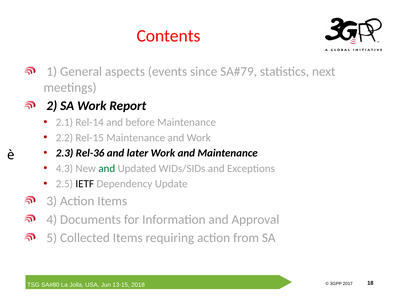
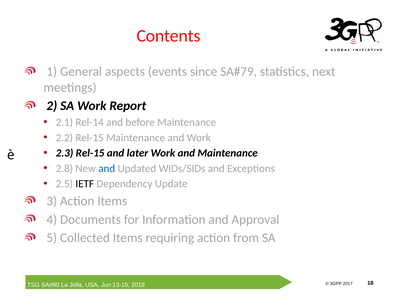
2.3 Rel-36: Rel-36 -> Rel-15 (90, 153)
4.3: 4.3 -> 2.8 (64, 169)
and colour: green -> blue (107, 169)
